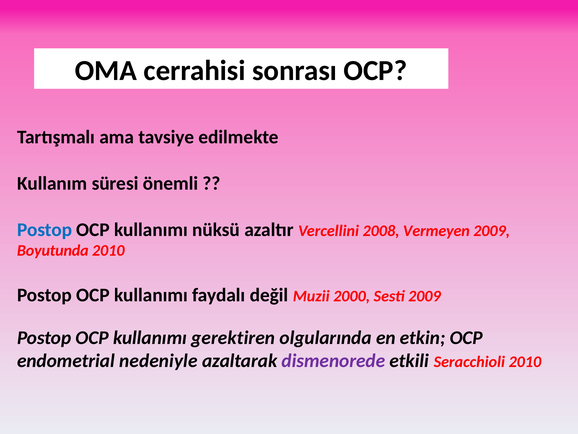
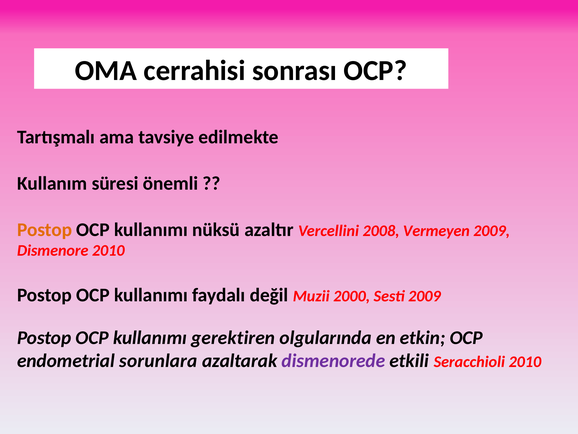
Postop colour: blue -> orange (45, 229)
Boyutunda: Boyutunda -> Dismenore (53, 250)
nedeniyle: nedeniyle -> sorunlara (158, 360)
